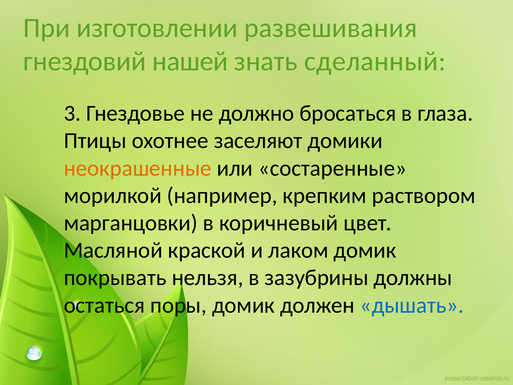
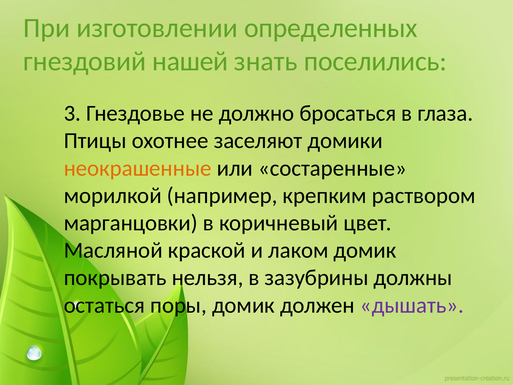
развешивания: развешивания -> определенных (331, 28)
сделанный: сделанный -> поселились (375, 61)
дышать colour: blue -> purple (412, 305)
